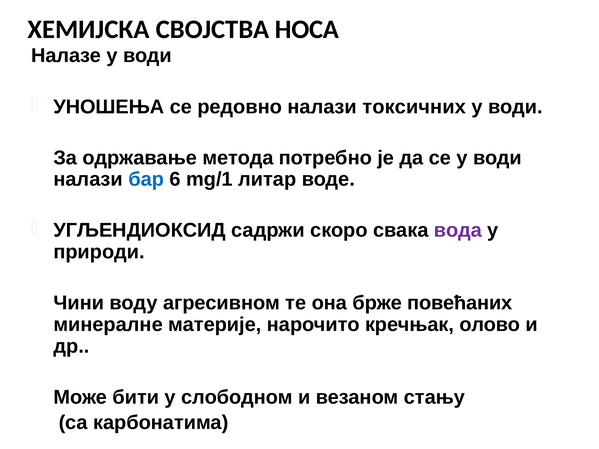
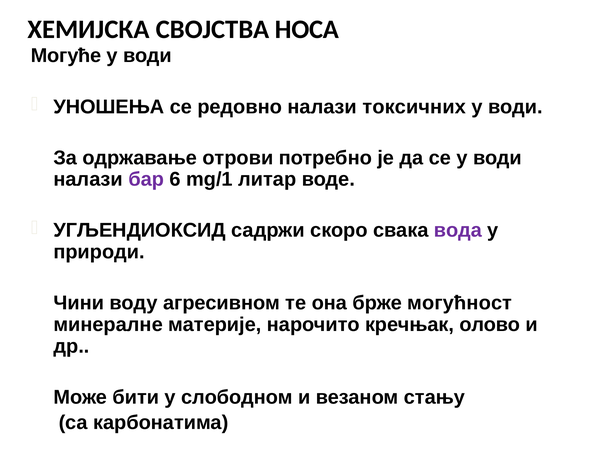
Налазе: Налазе -> Могуће (66, 56)
метода: метода -> отрови (238, 158)
бар colour: blue -> purple (146, 179)
повећаних: повећаних -> могућност (460, 303)
